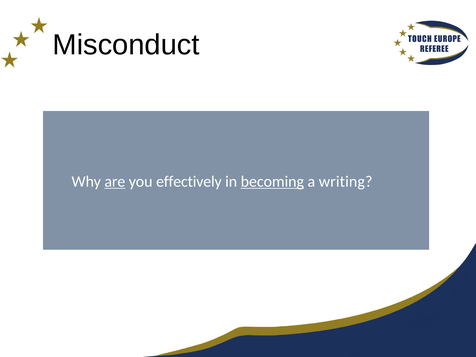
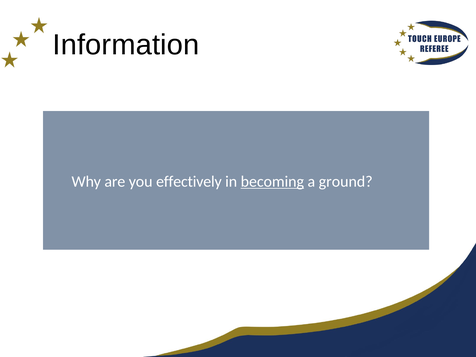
Misconduct: Misconduct -> Information (126, 45)
are underline: present -> none (115, 181)
writing: writing -> ground (346, 181)
